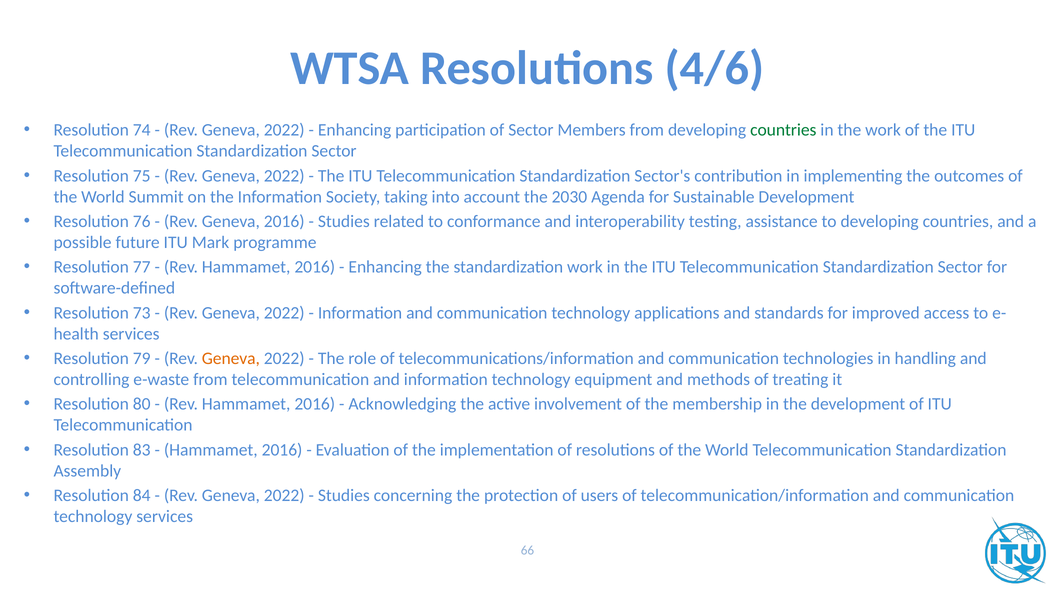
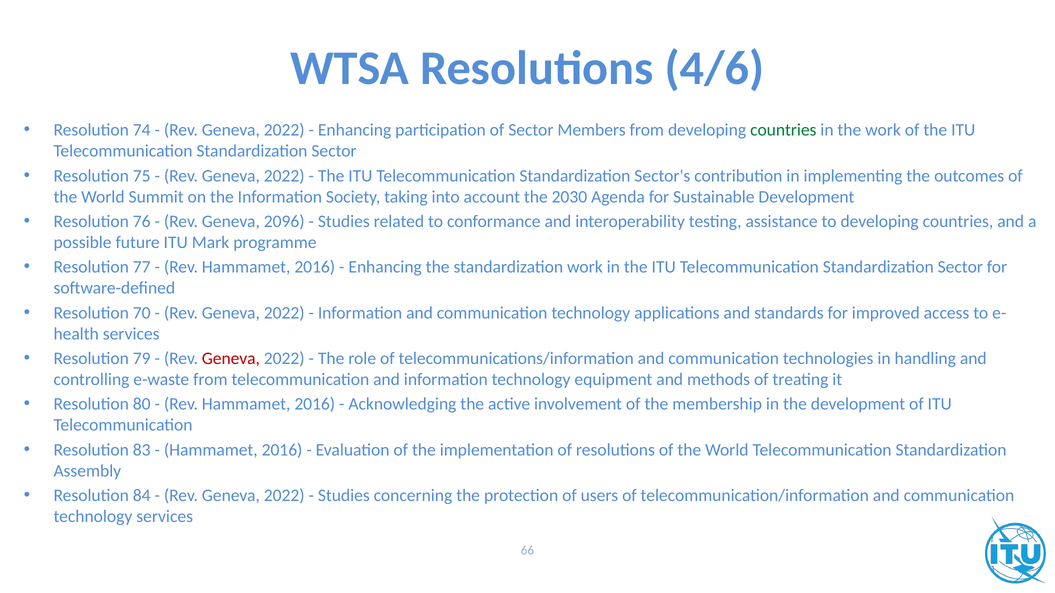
Geneva 2016: 2016 -> 2096 (284, 222)
73: 73 -> 70 (142, 313)
Geneva colour: orange -> red (231, 359)
